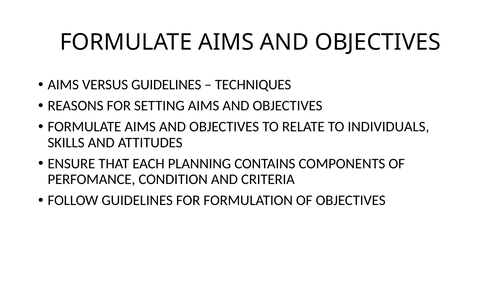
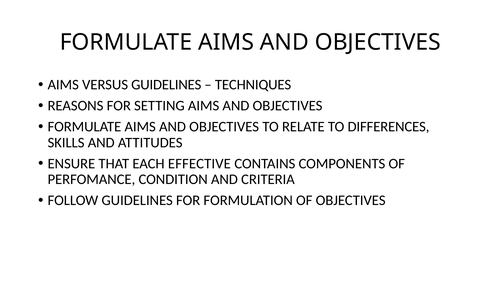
INDIVIDUALS: INDIVIDUALS -> DIFFERENCES (388, 127)
PLANNING: PLANNING -> EFFECTIVE (199, 164)
